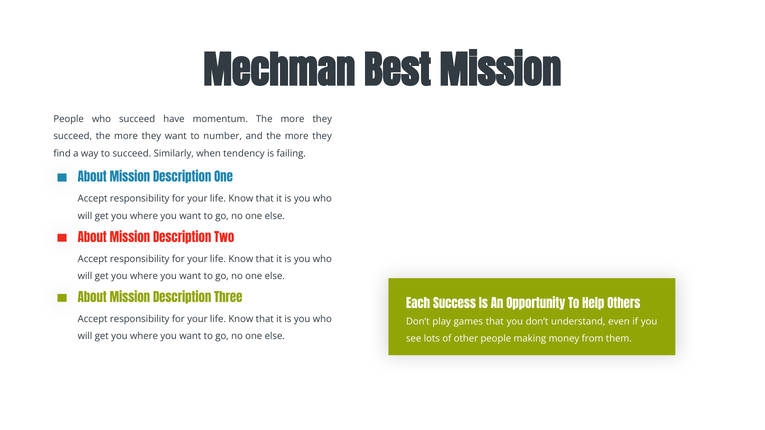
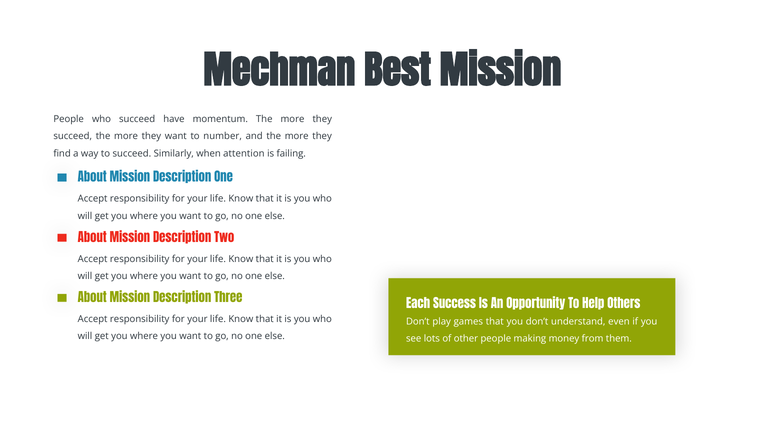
tendency: tendency -> attention (244, 154)
